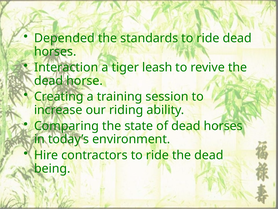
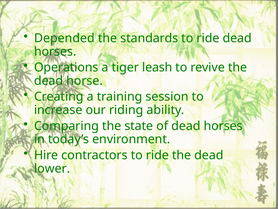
Interaction: Interaction -> Operations (66, 67)
being: being -> lower (52, 168)
